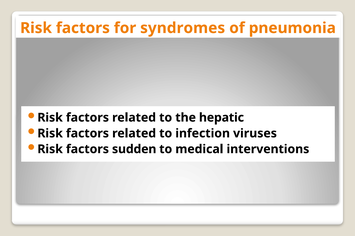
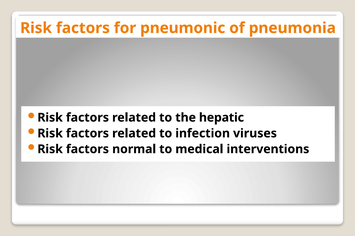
syndromes: syndromes -> pneumonic (183, 28)
sudden: sudden -> normal (134, 150)
